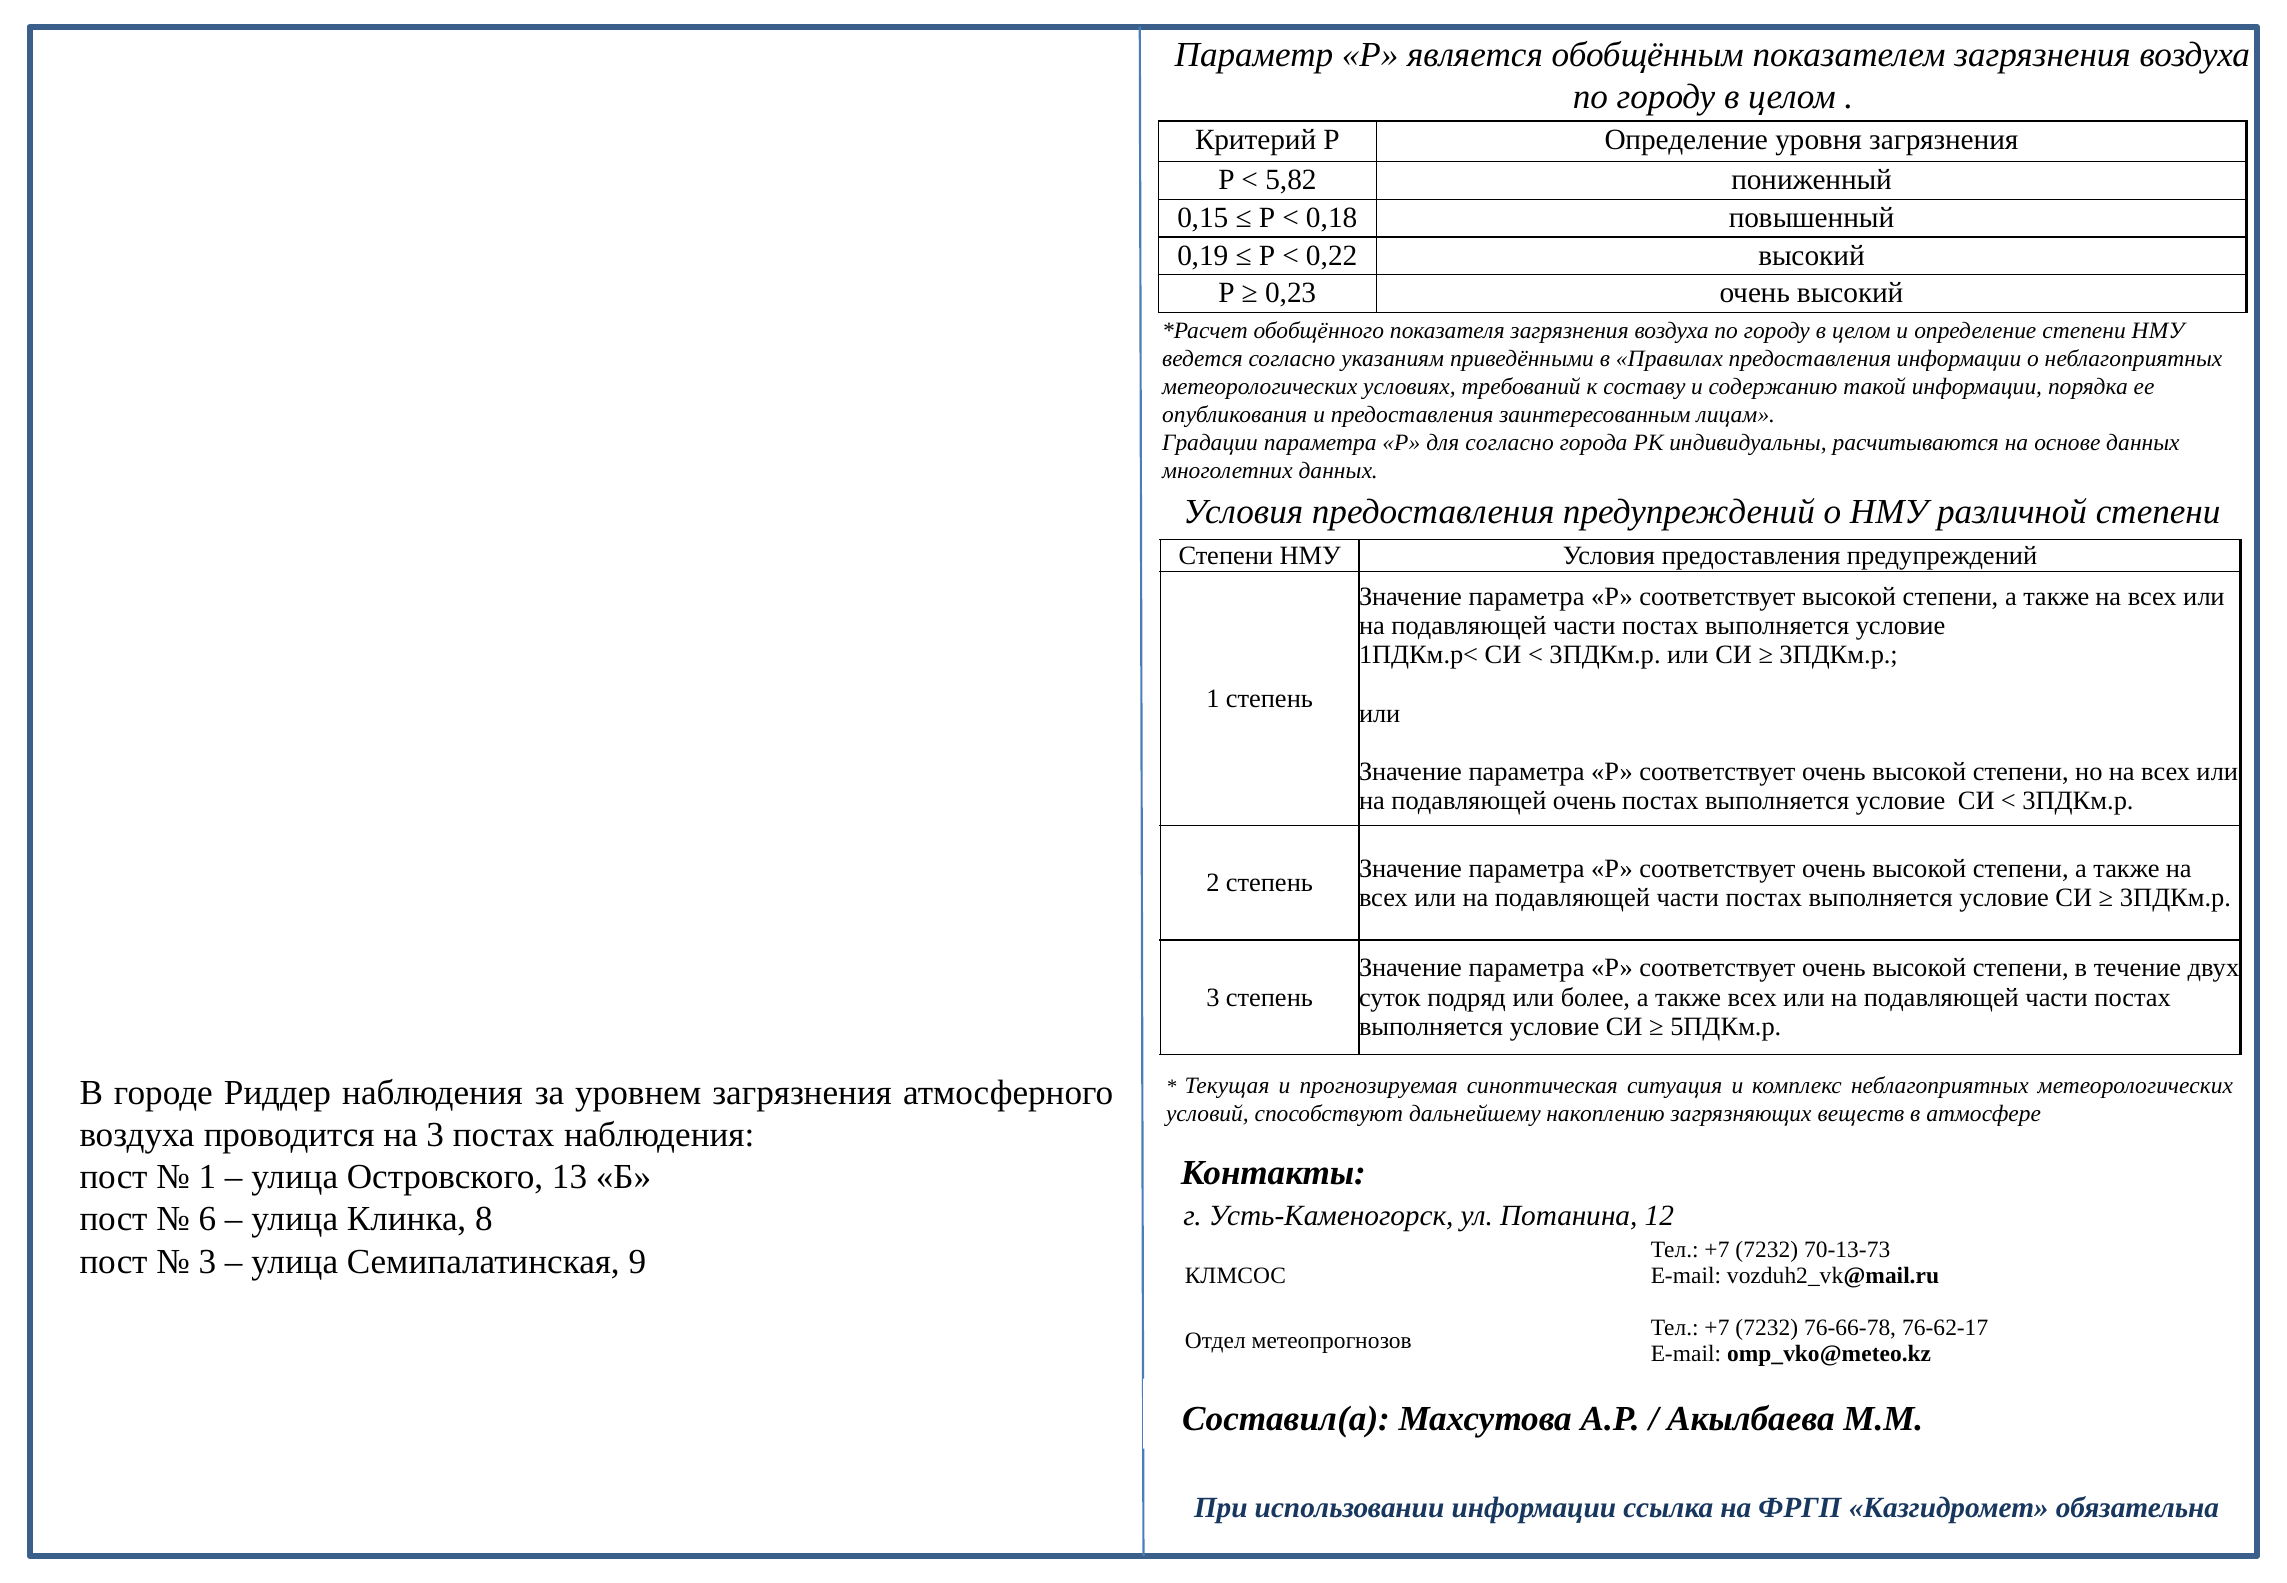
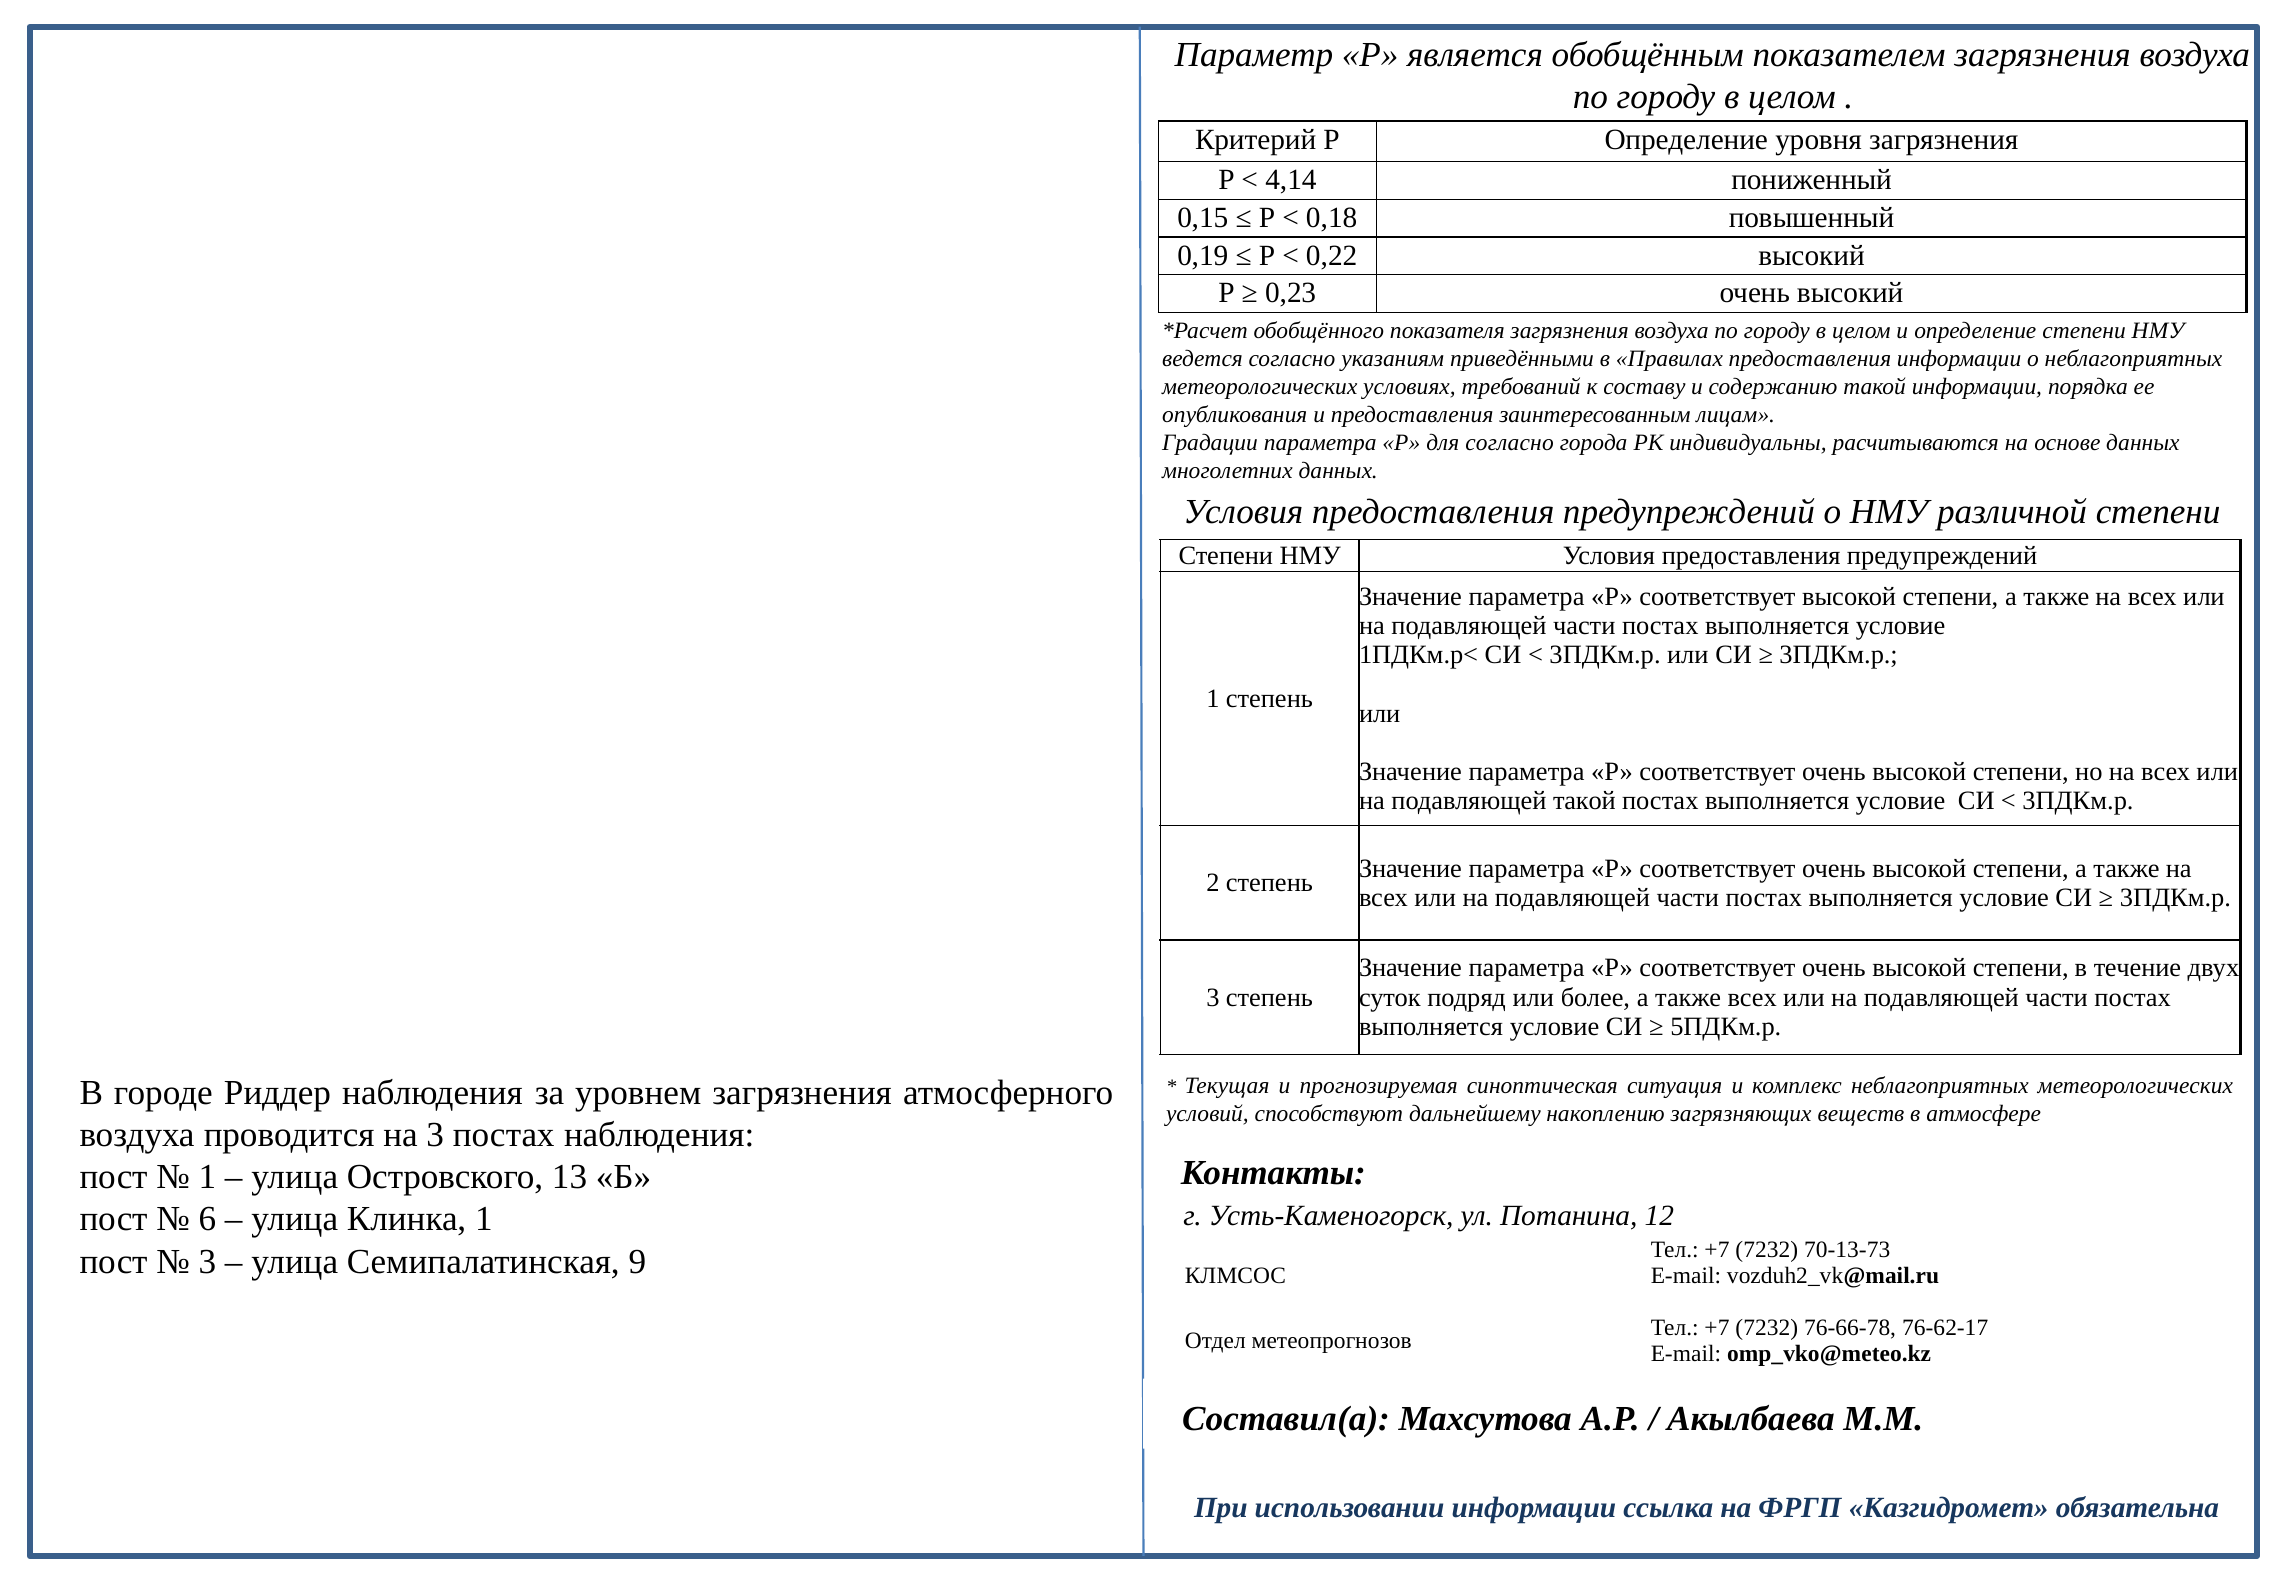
5,82: 5,82 -> 4,14 (1291, 180)
подавляющей очень: очень -> такой (1584, 801)
Клинка 8: 8 -> 1 (484, 1220)
